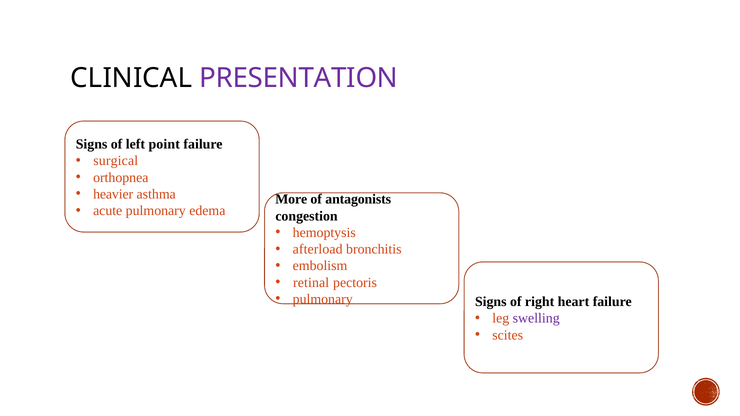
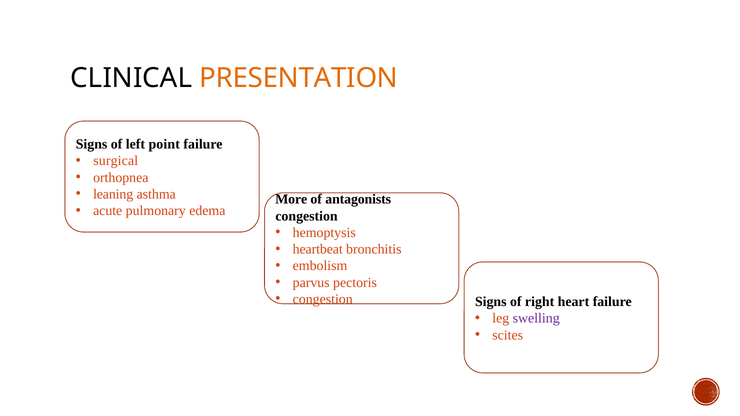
PRESENTATION colour: purple -> orange (299, 78)
heavier: heavier -> leaning (113, 194)
afterload: afterload -> heartbeat (318, 249)
retinal: retinal -> parvus (311, 283)
pulmonary: pulmonary -> congestion (323, 299)
